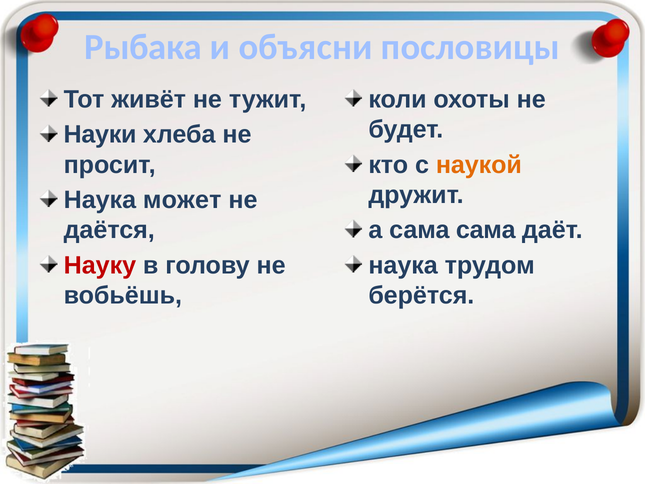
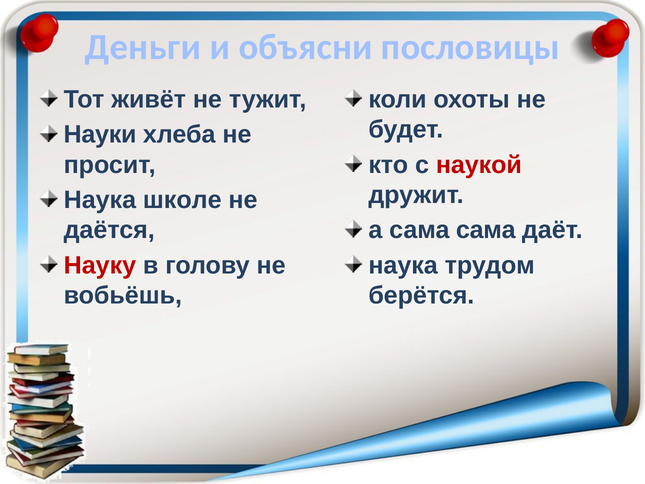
Рыбака: Рыбака -> Деньги (143, 47)
наукой colour: orange -> red (479, 165)
может: может -> школе (182, 200)
